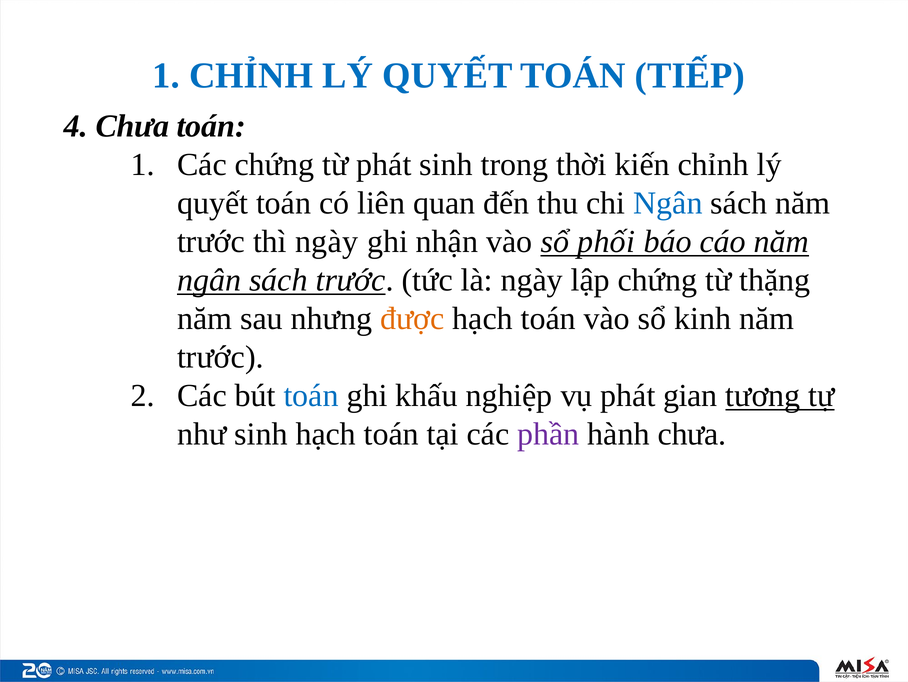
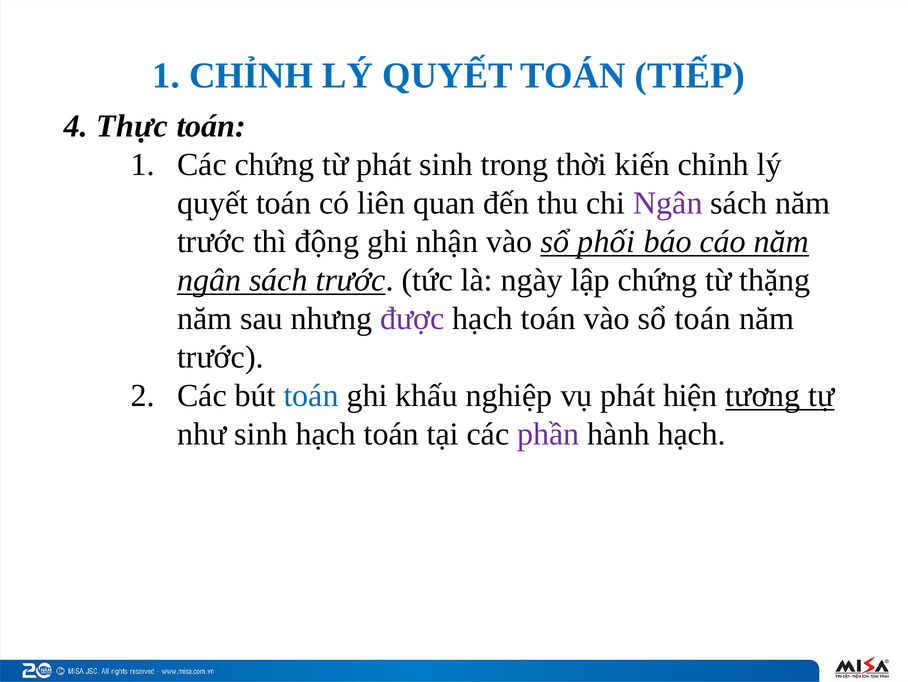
4 Chưa: Chưa -> Thực (132, 126)
Ngân colour: blue -> purple (668, 203)
thì ngày: ngày -> động (327, 241)
được colour: orange -> purple (412, 318)
sổ kinh: kinh -> toán (703, 318)
gian: gian -> hiện (690, 395)
hành chưa: chưa -> hạch (692, 434)
